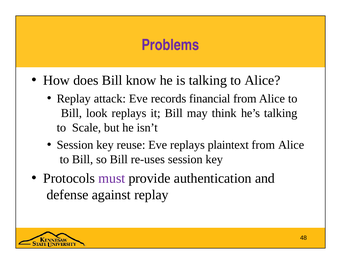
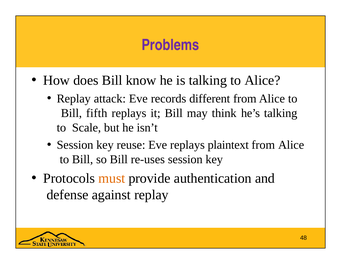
financial: financial -> different (210, 98)
look: look -> fifth (97, 113)
must colour: purple -> orange (112, 178)
